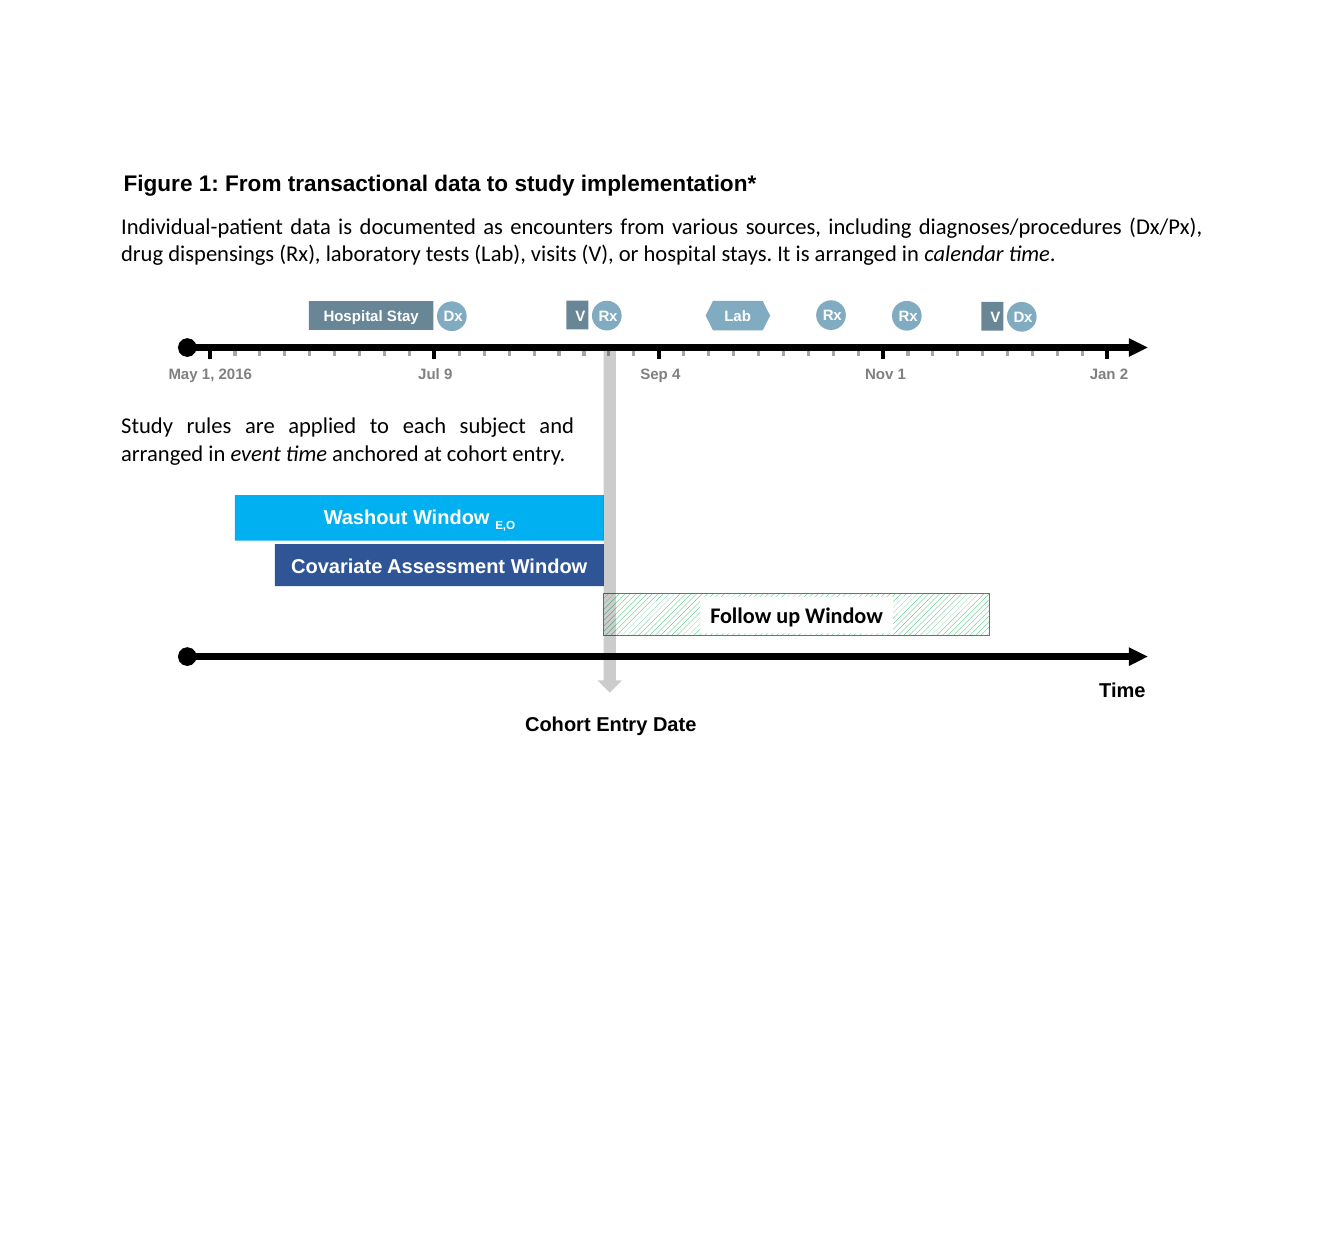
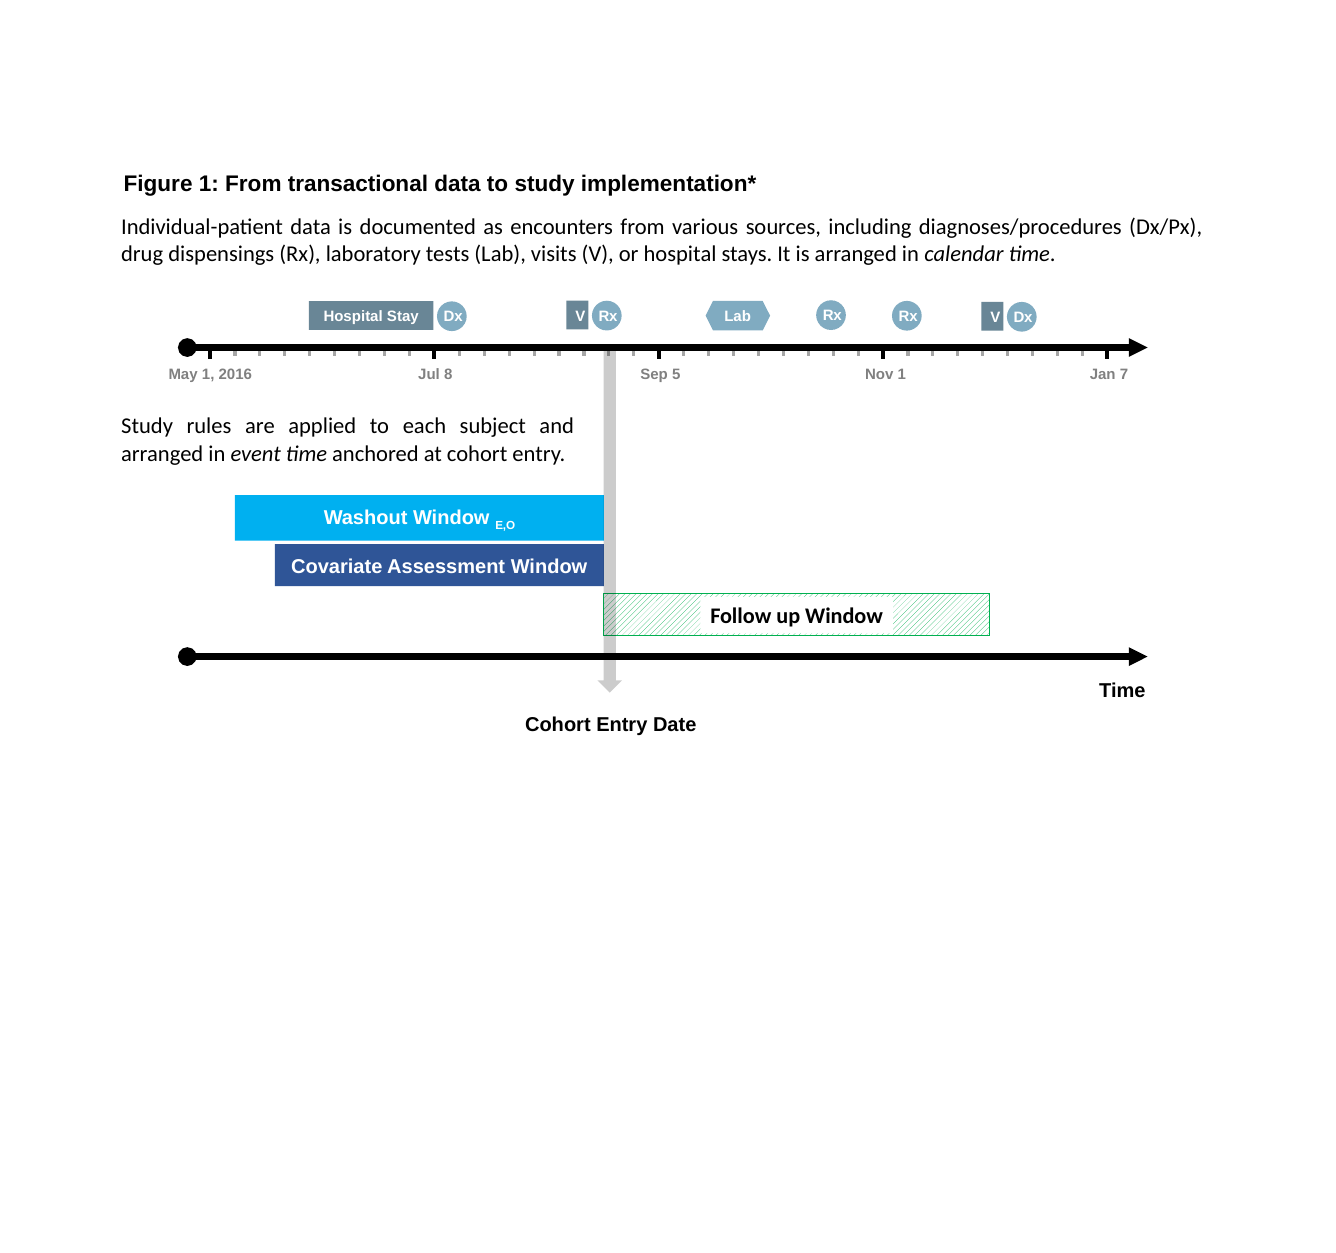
9: 9 -> 8 (448, 374)
4: 4 -> 5 (676, 374)
2: 2 -> 7 (1124, 374)
